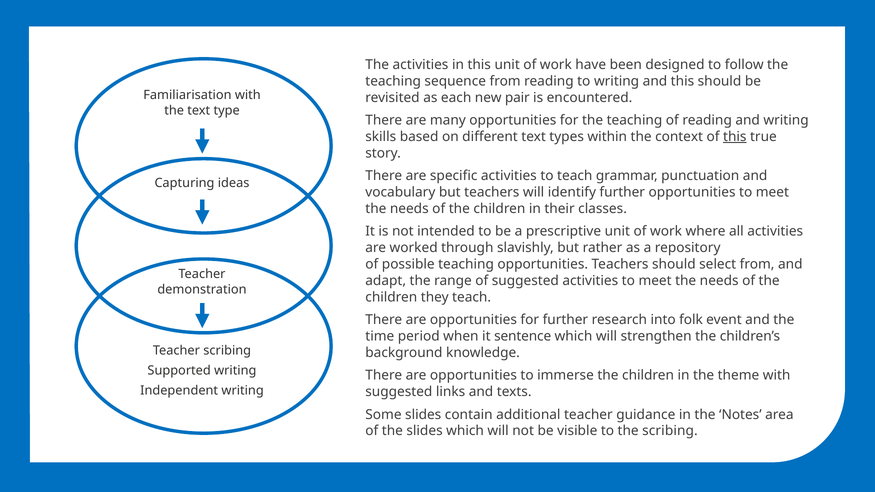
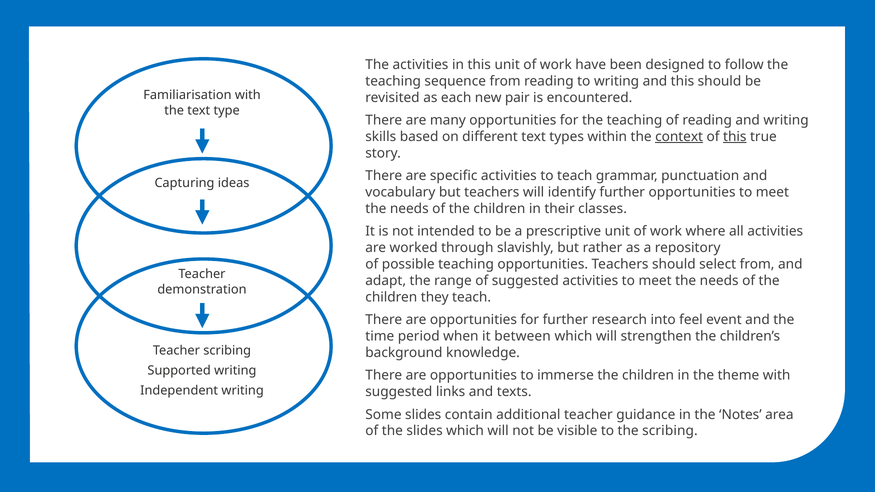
context underline: none -> present (679, 137)
folk: folk -> feel (691, 320)
sentence: sentence -> between (523, 336)
